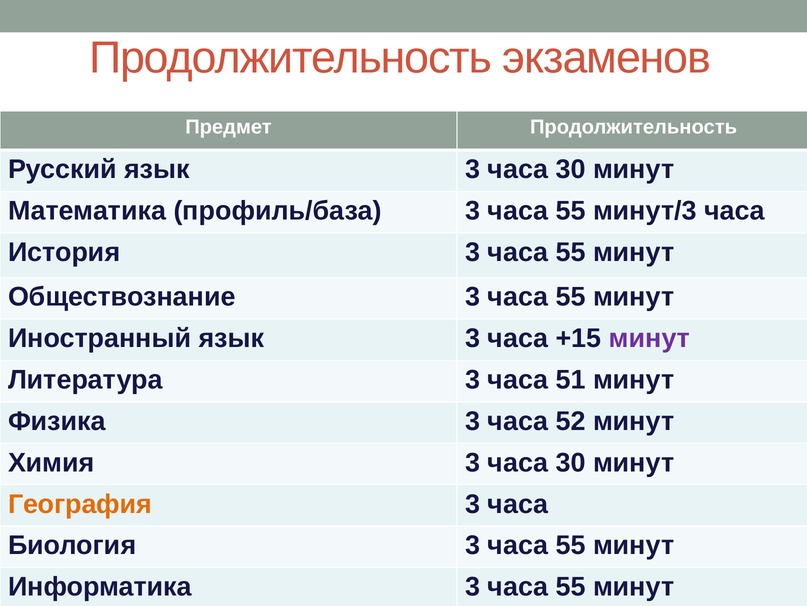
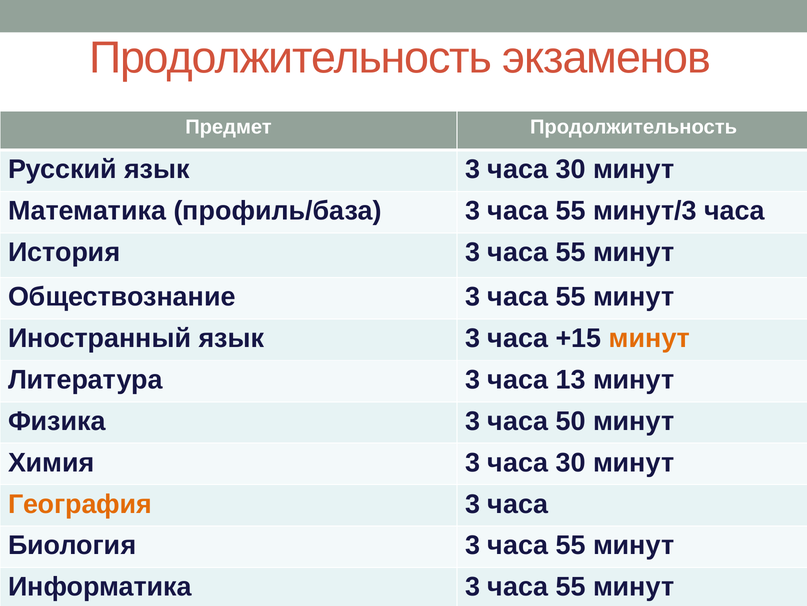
минут colour: purple -> orange (649, 338)
51: 51 -> 13 (571, 379)
52: 52 -> 50 (571, 421)
